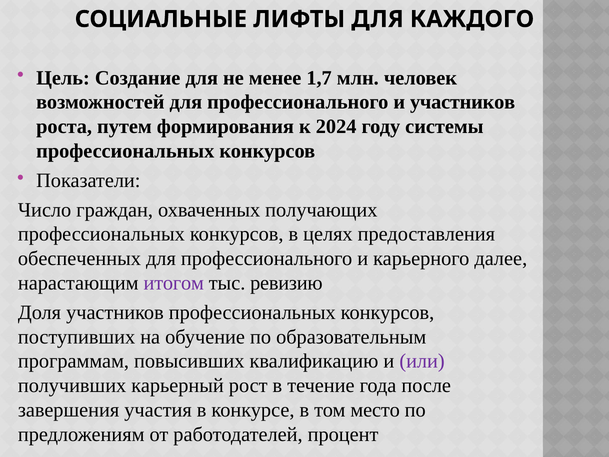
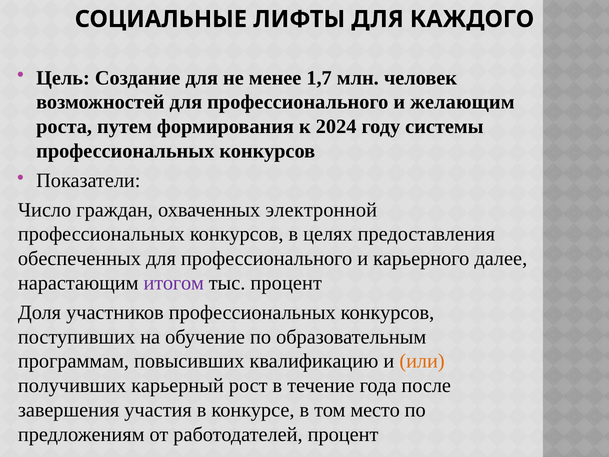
и участников: участников -> желающим (462, 102)
получающих: получающих -> электронной (321, 210)
тыс ревизию: ревизию -> процент (286, 283)
или colour: purple -> orange (422, 361)
